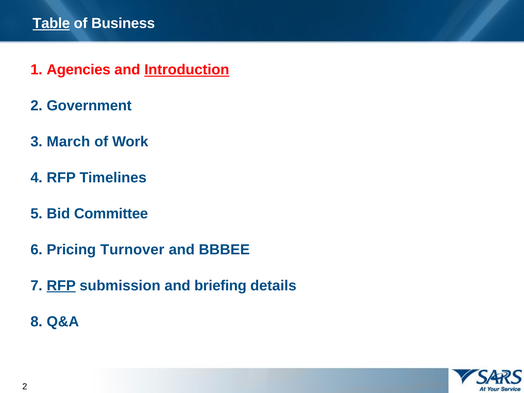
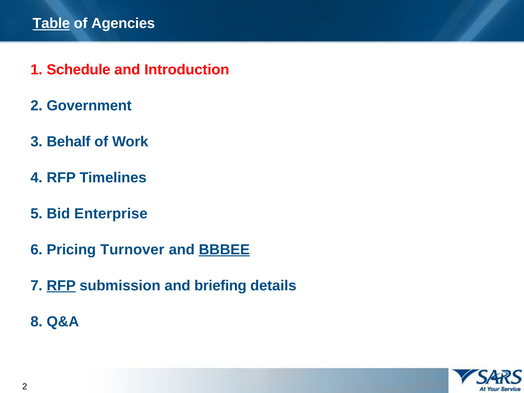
Business: Business -> Agencies (123, 24)
Agencies: Agencies -> Schedule (79, 70)
Introduction underline: present -> none (187, 70)
March: March -> Behalf (69, 142)
Committee: Committee -> Enterprise (111, 214)
BBBEE underline: none -> present (224, 250)
